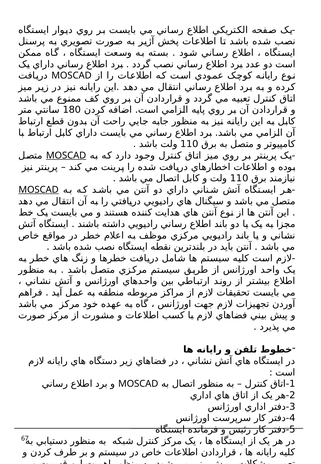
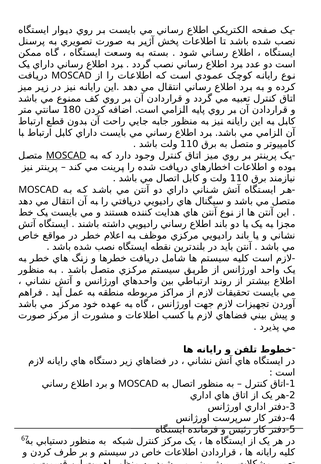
MOSCAD underline: present -> none (39, 190)
